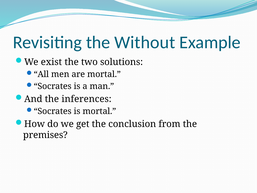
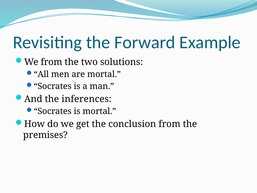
Without: Without -> Forward (145, 42)
We exist: exist -> from (51, 62)
